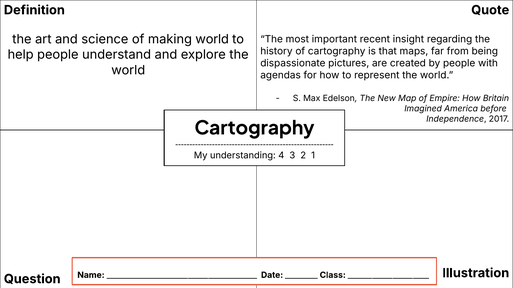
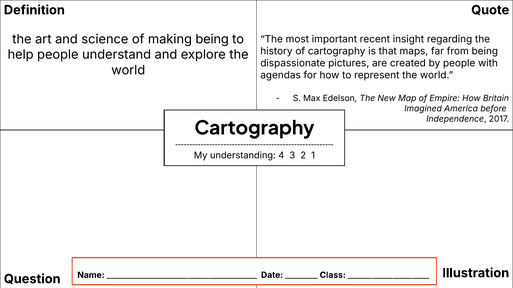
making world: world -> being (212, 39)
